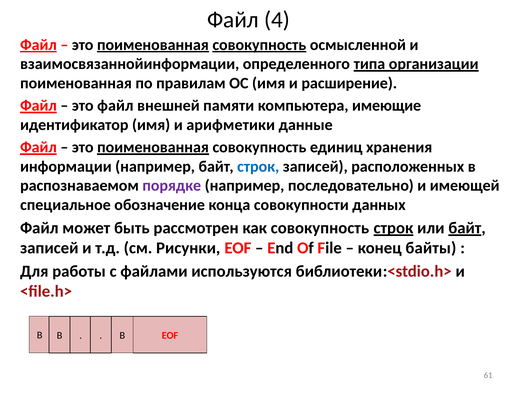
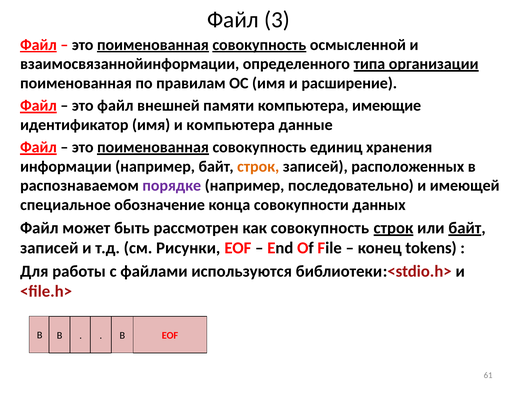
4: 4 -> 3 (277, 20)
и арифметики: арифметики -> компьютера (231, 125)
строк colour: blue -> orange (258, 166)
байты: байты -> tokens (431, 248)
